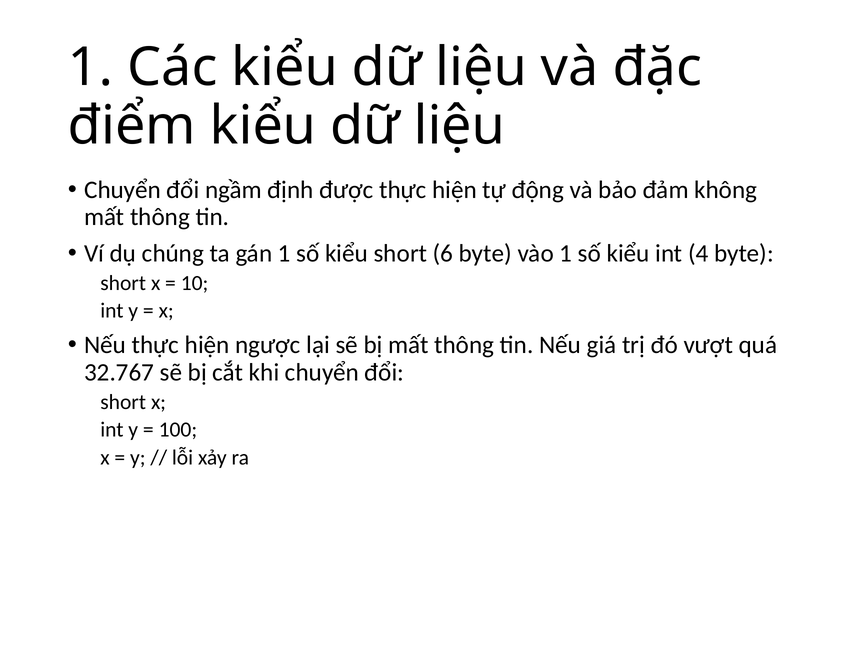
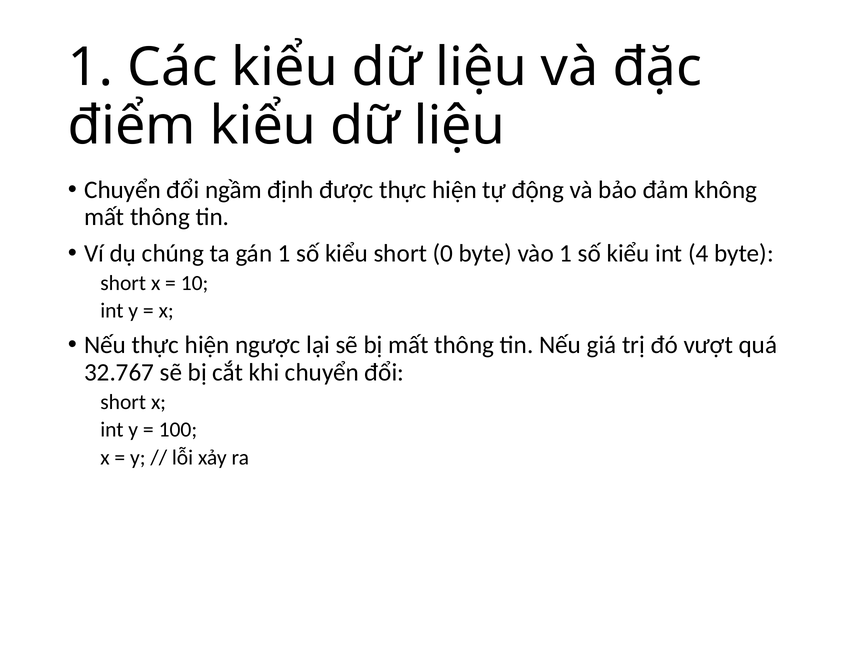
6: 6 -> 0 (443, 253)
